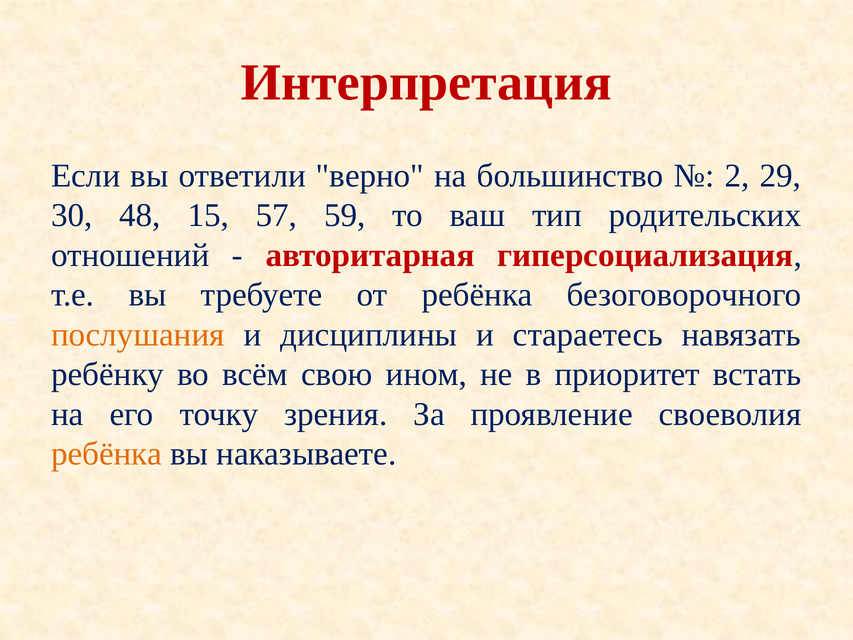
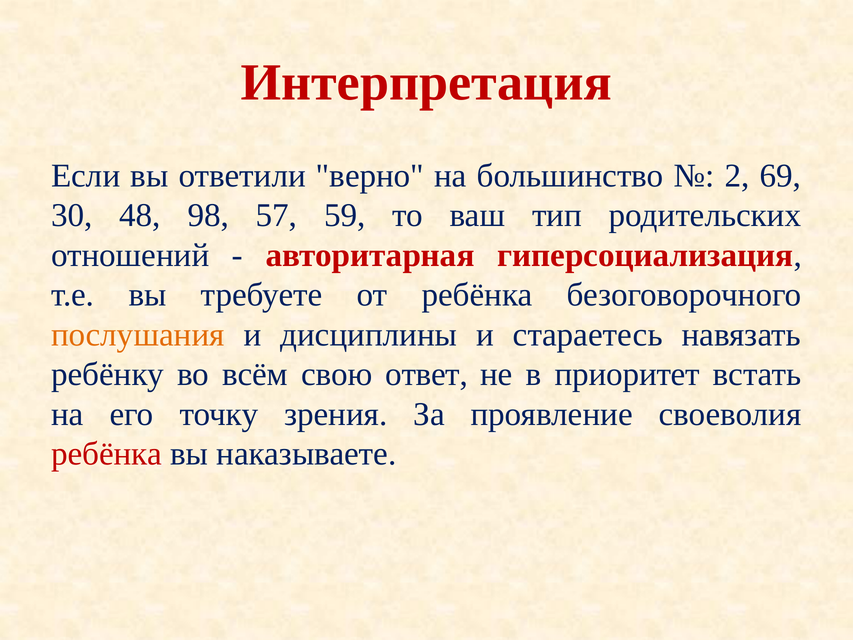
29: 29 -> 69 (781, 176)
15: 15 -> 98 (208, 215)
ином: ином -> ответ (427, 374)
ребёнка colour: orange -> red (107, 454)
